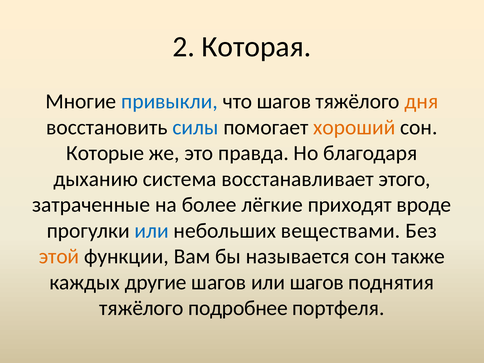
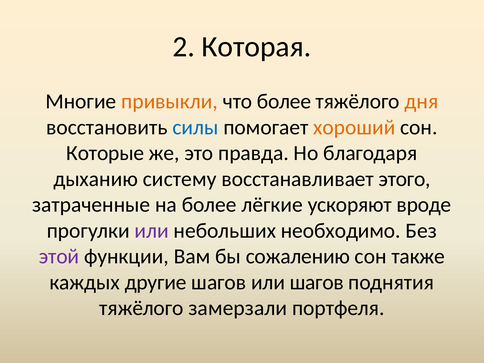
привыкли colour: blue -> orange (170, 102)
что шагов: шагов -> более (284, 102)
система: система -> систему (180, 179)
приходят: приходят -> ускоряют (350, 205)
или colour: blue -> purple (152, 231)
веществами: веществами -> необходимо (341, 231)
этой colour: orange -> purple (59, 256)
называется: называется -> сожалению (298, 256)
подробнее: подробнее -> замерзали (238, 308)
